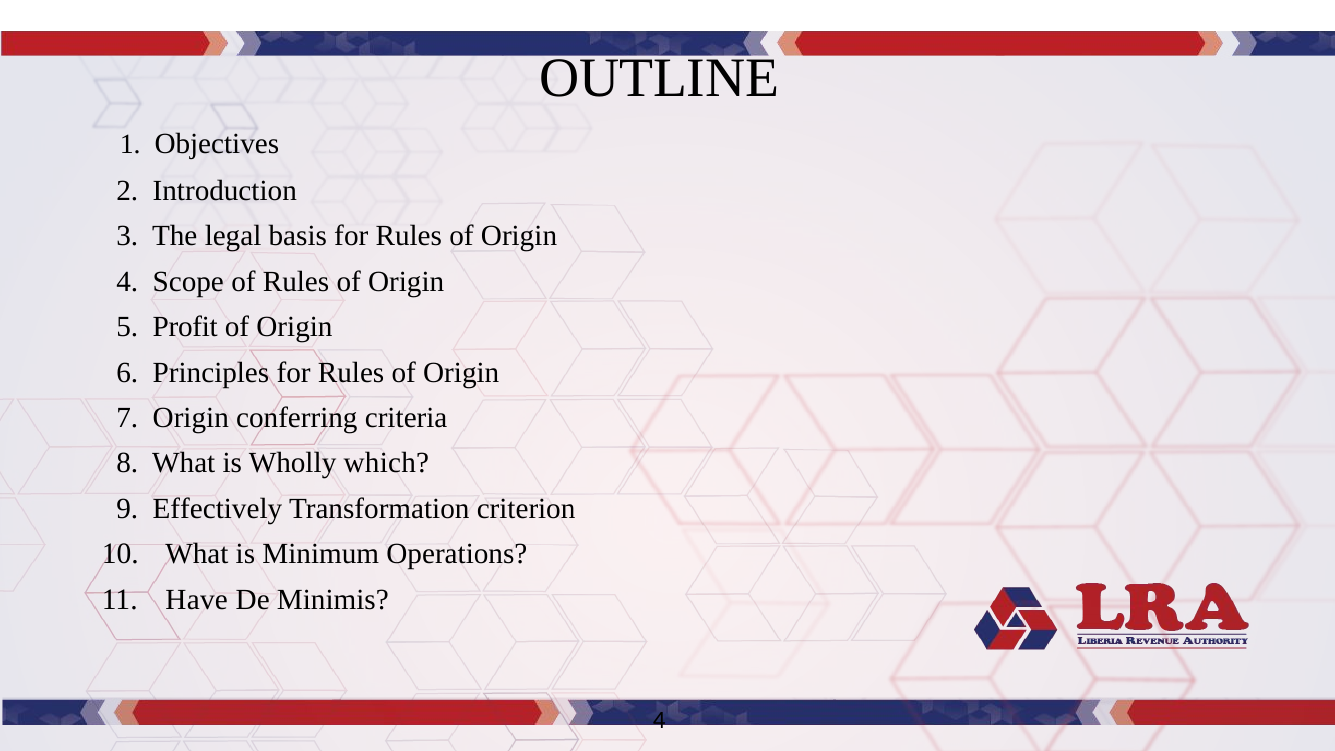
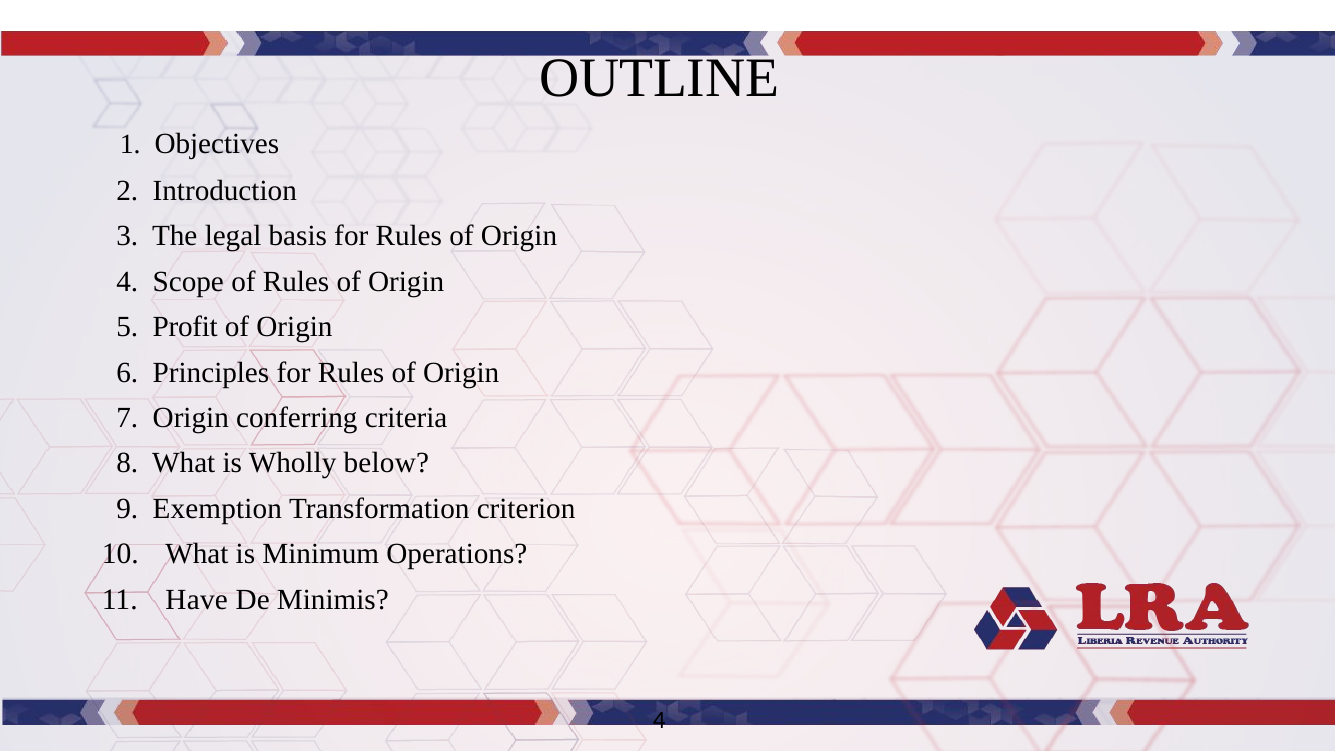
which: which -> below (386, 463)
Effectively: Effectively -> Exemption (217, 509)
